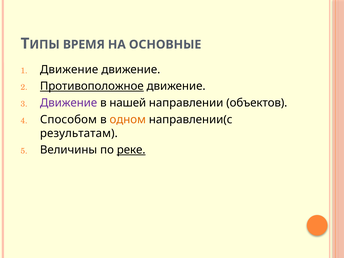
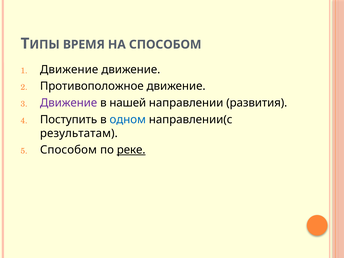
НА ОСНОВНЫЕ: ОСНОВНЫЕ -> СПОСОБОМ (165, 45)
Противоположное underline: present -> none (92, 86)
объектов: объектов -> развития (257, 103)
Способом: Способом -> Поступить (69, 119)
одном colour: orange -> blue (128, 119)
Величины: Величины -> Способом (68, 150)
